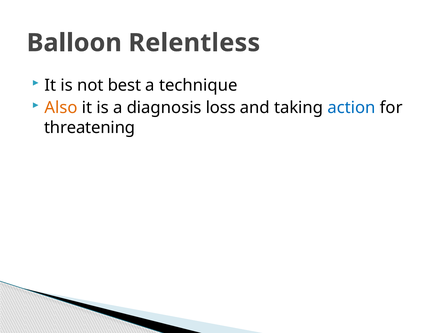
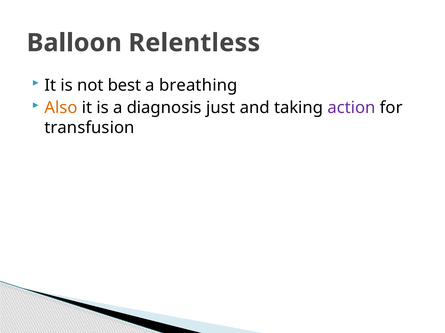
technique: technique -> breathing (198, 85)
loss: loss -> just (221, 108)
action colour: blue -> purple (352, 108)
threatening: threatening -> transfusion (90, 128)
